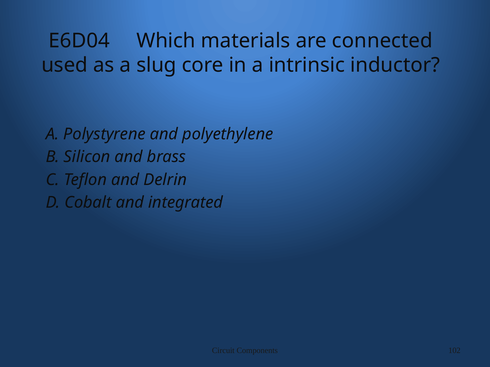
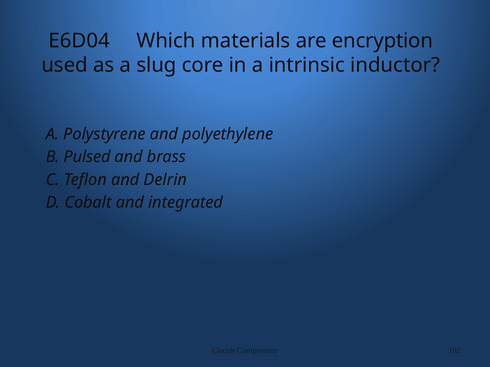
connected: connected -> encryption (383, 41)
Silicon: Silicon -> Pulsed (87, 157)
